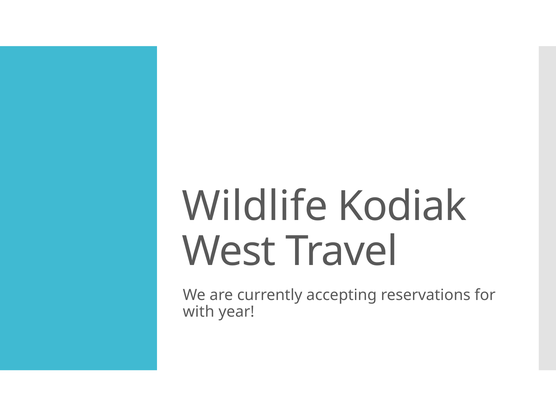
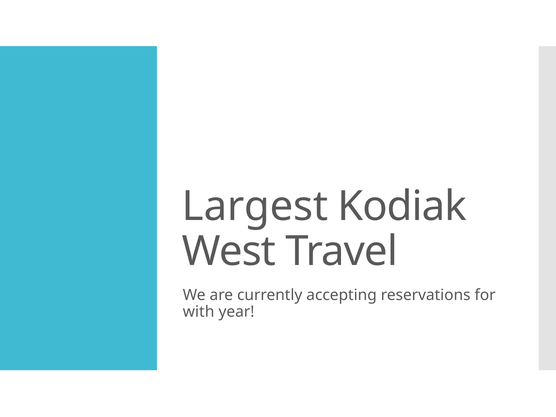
Wildlife: Wildlife -> Largest (255, 206)
